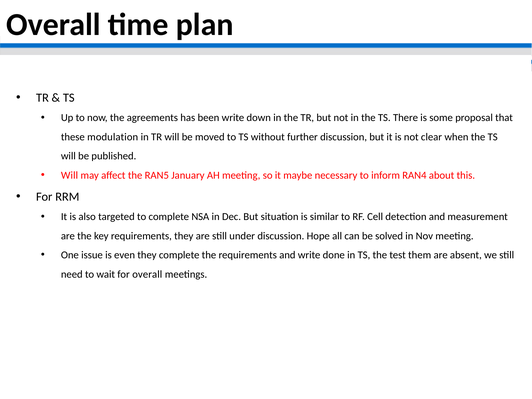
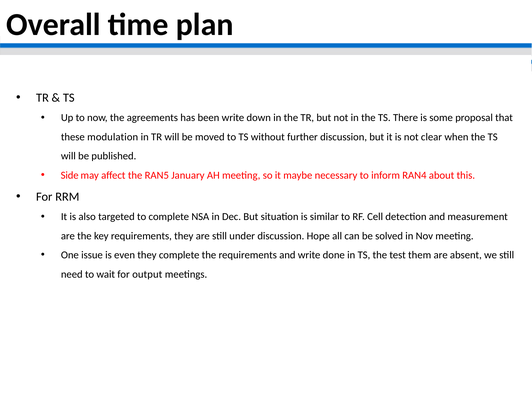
Will: Will -> Side (70, 175)
for overall: overall -> output (147, 274)
